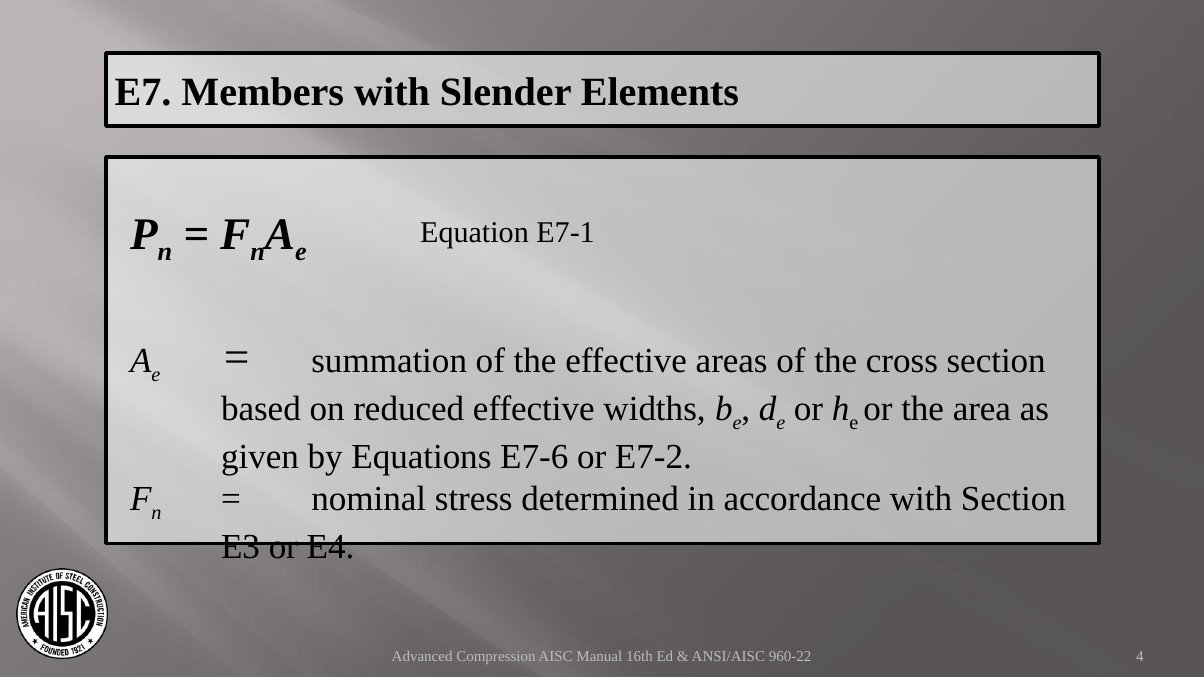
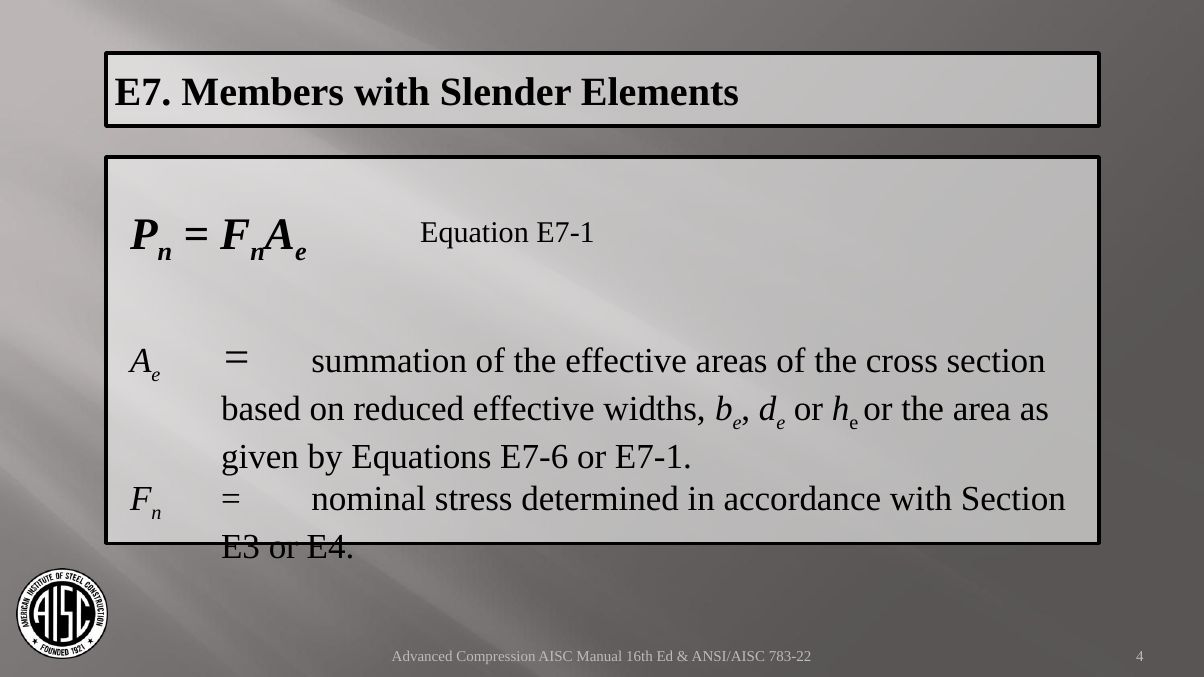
or E7-2: E7-2 -> E7-1 (653, 457)
960-22: 960-22 -> 783-22 (790, 657)
